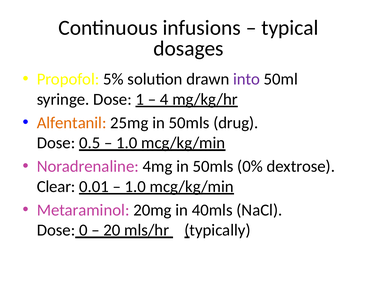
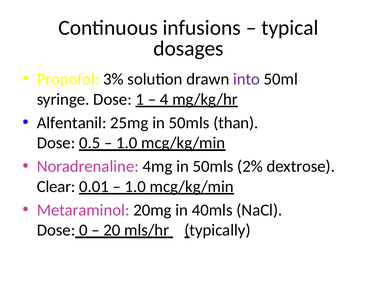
5%: 5% -> 3% (113, 79)
Alfentanil colour: orange -> black (72, 123)
drug: drug -> than (236, 123)
0%: 0% -> 2% (250, 166)
